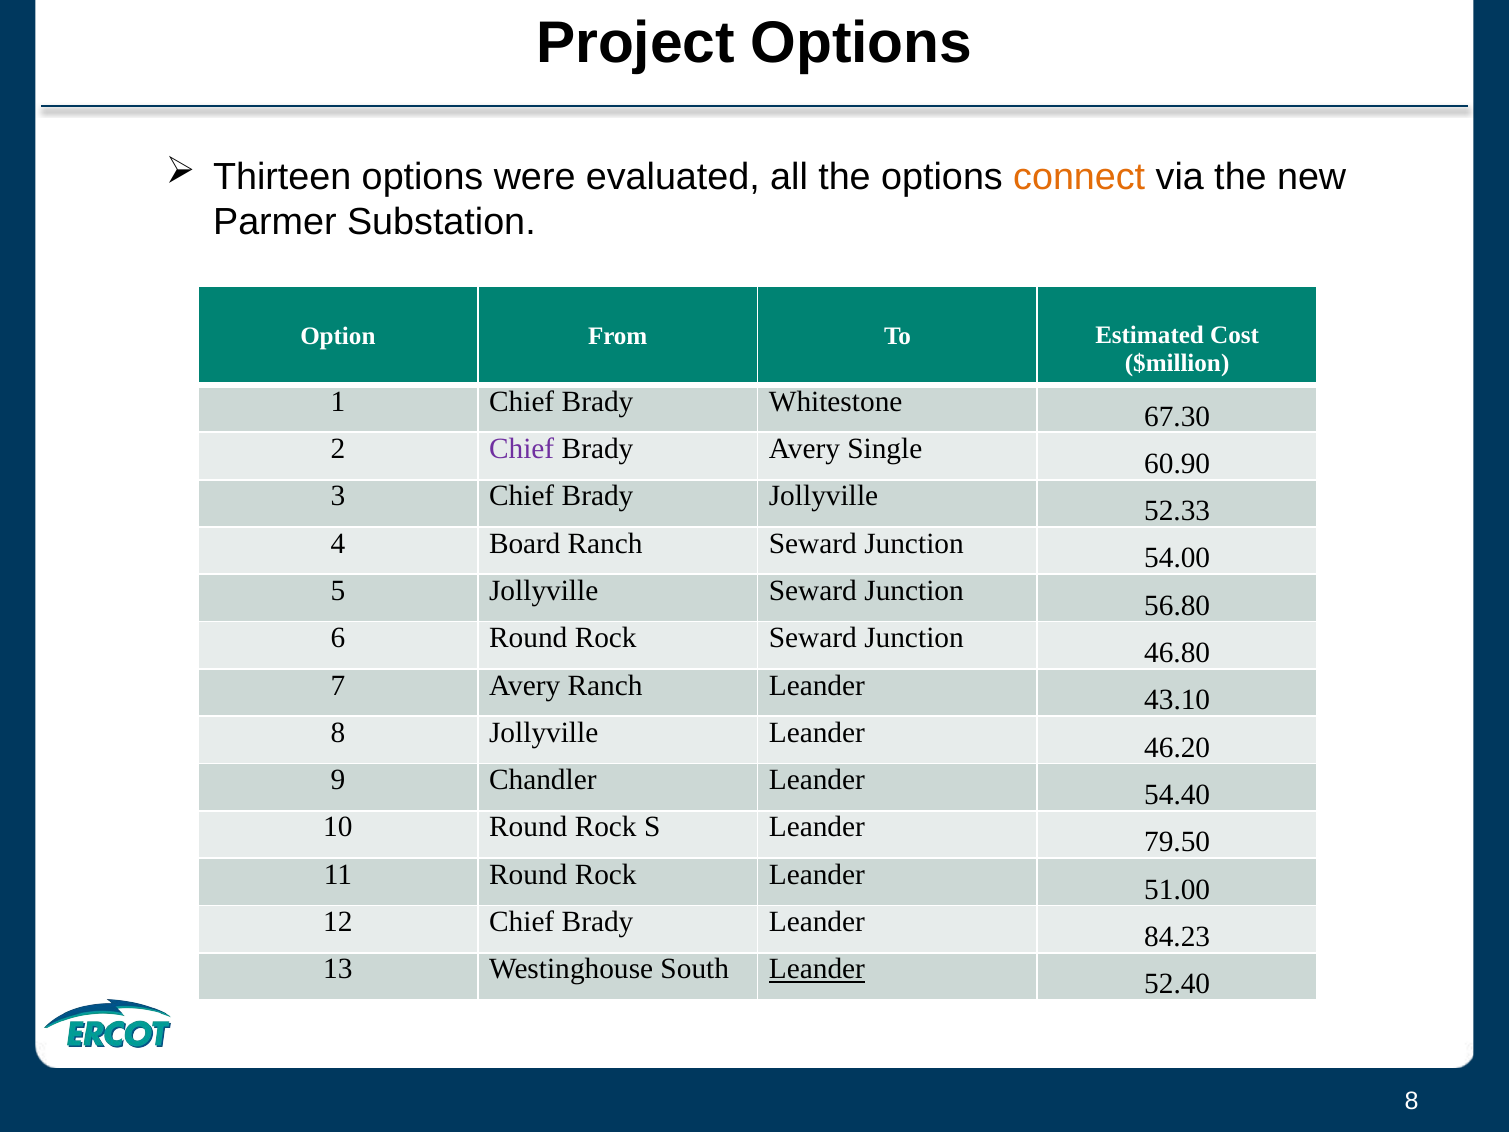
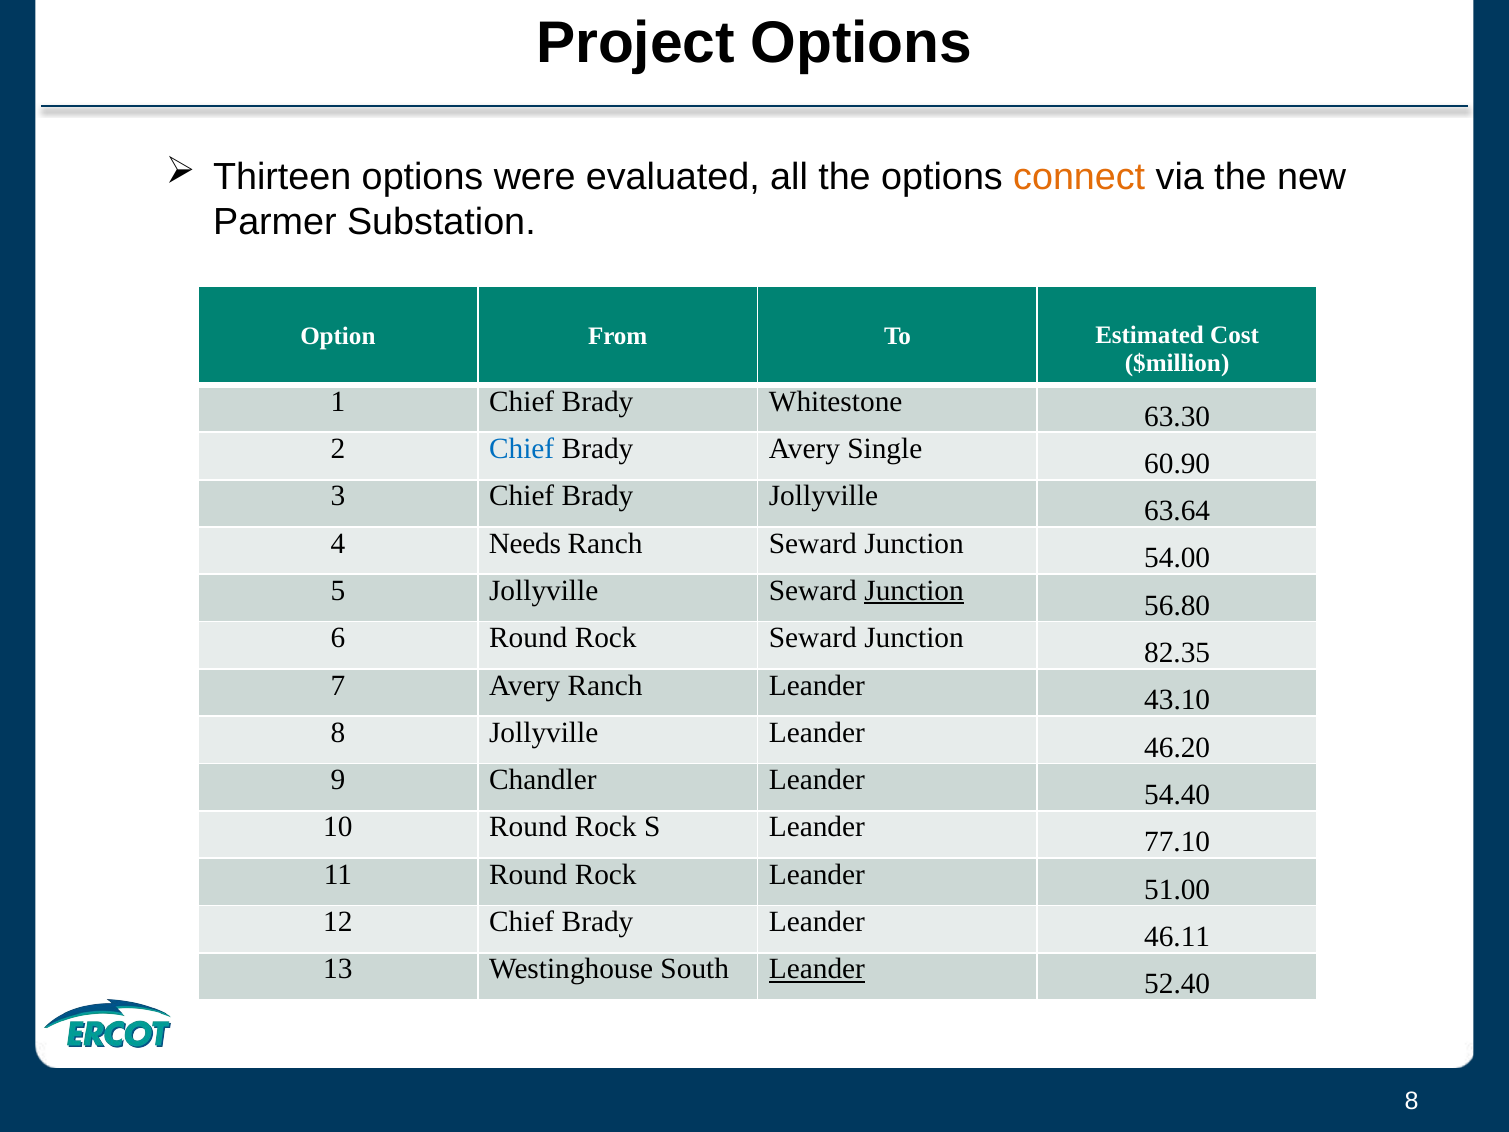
67.30: 67.30 -> 63.30 (1177, 416)
Chief colour: purple -> blue (522, 449)
52.33: 52.33 -> 63.64 (1177, 511)
Board: Board -> Needs (525, 543)
Junction underline: none -> present (914, 591)
46.80: 46.80 -> 82.35 (1177, 653)
79.50: 79.50 -> 77.10 (1177, 842)
84.23: 84.23 -> 46.11 (1177, 937)
